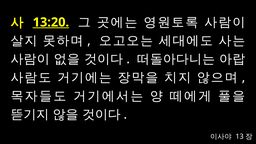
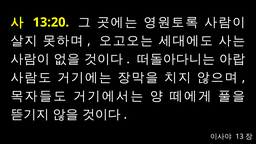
13:20 underline: present -> none (51, 22)
